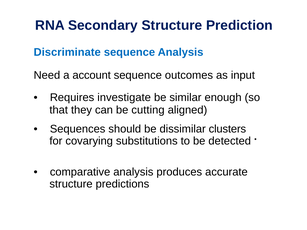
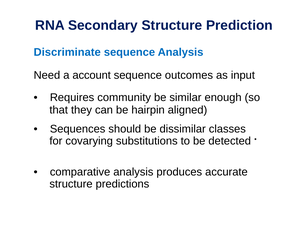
investigate: investigate -> community (124, 98)
cutting: cutting -> hairpin (148, 110)
clusters: clusters -> classes (227, 129)
